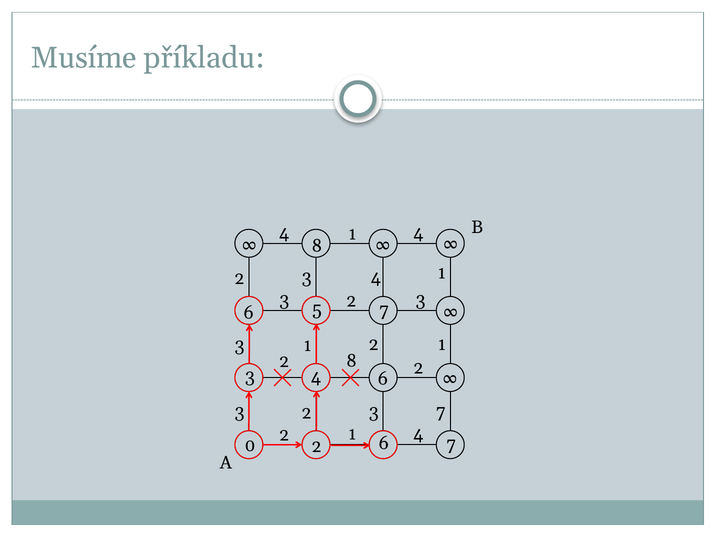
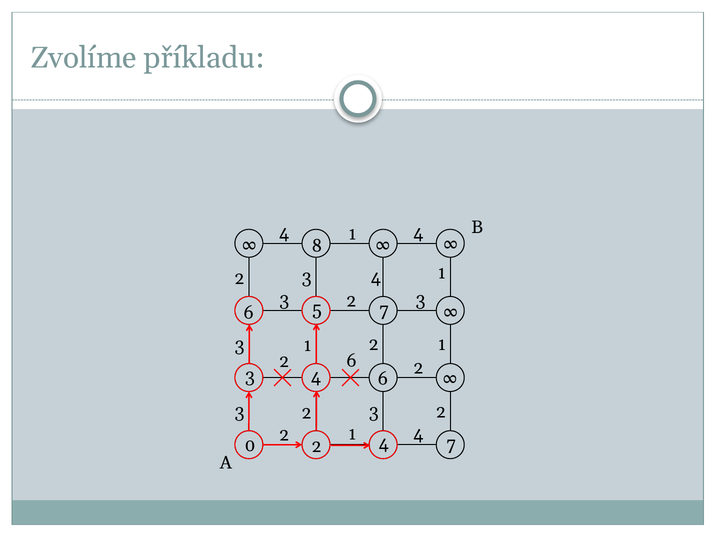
Musíme: Musíme -> Zvolíme (84, 58)
2 8: 8 -> 6 (351, 361)
3 7: 7 -> 2 (441, 412)
2 6: 6 -> 4 (384, 444)
